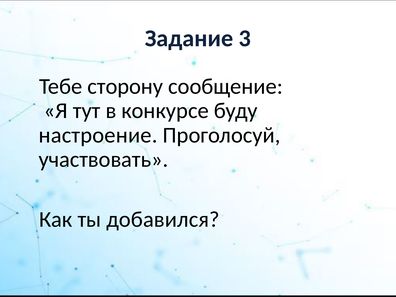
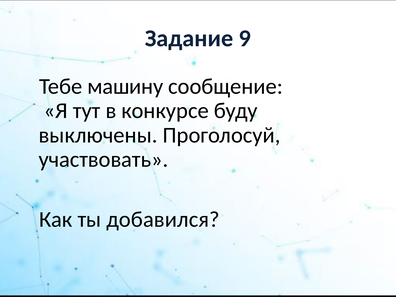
3: 3 -> 9 (245, 38)
сторону: сторону -> машину (125, 86)
настроение: настроение -> выключены (98, 135)
